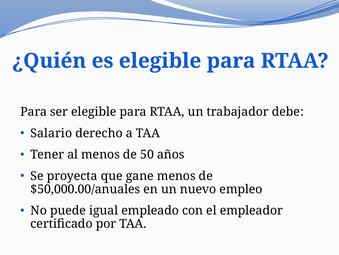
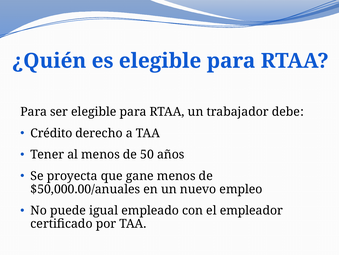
Salario: Salario -> Crédito (51, 133)
